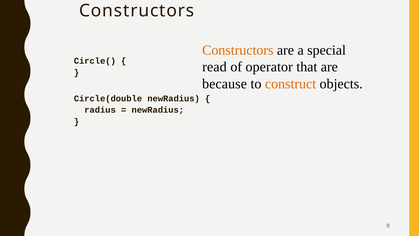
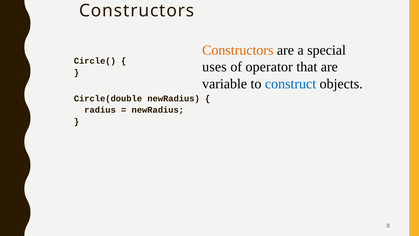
read: read -> uses (214, 67)
because: because -> variable (225, 84)
construct colour: orange -> blue (291, 84)
